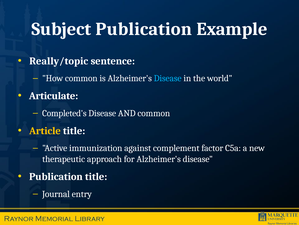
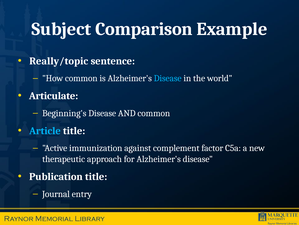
Subject Publication: Publication -> Comparison (144, 29)
Completed's: Completed's -> Beginning's (64, 113)
Article colour: yellow -> light blue (45, 130)
